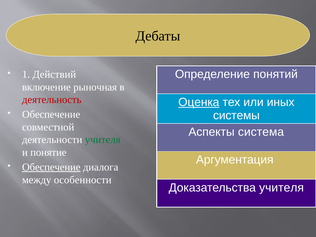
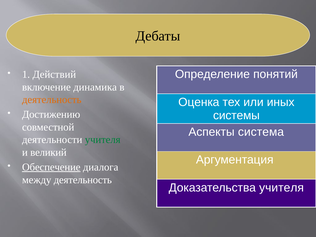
рыночная: рыночная -> динамика (95, 87)
деятельность colour: red -> orange (52, 100)
Оценка underline: present -> none (199, 102)
Обеспечение: Обеспечение -> Достижению (51, 114)
понятие: понятие -> великий (48, 152)
между особенности: особенности -> деятельность (83, 180)
